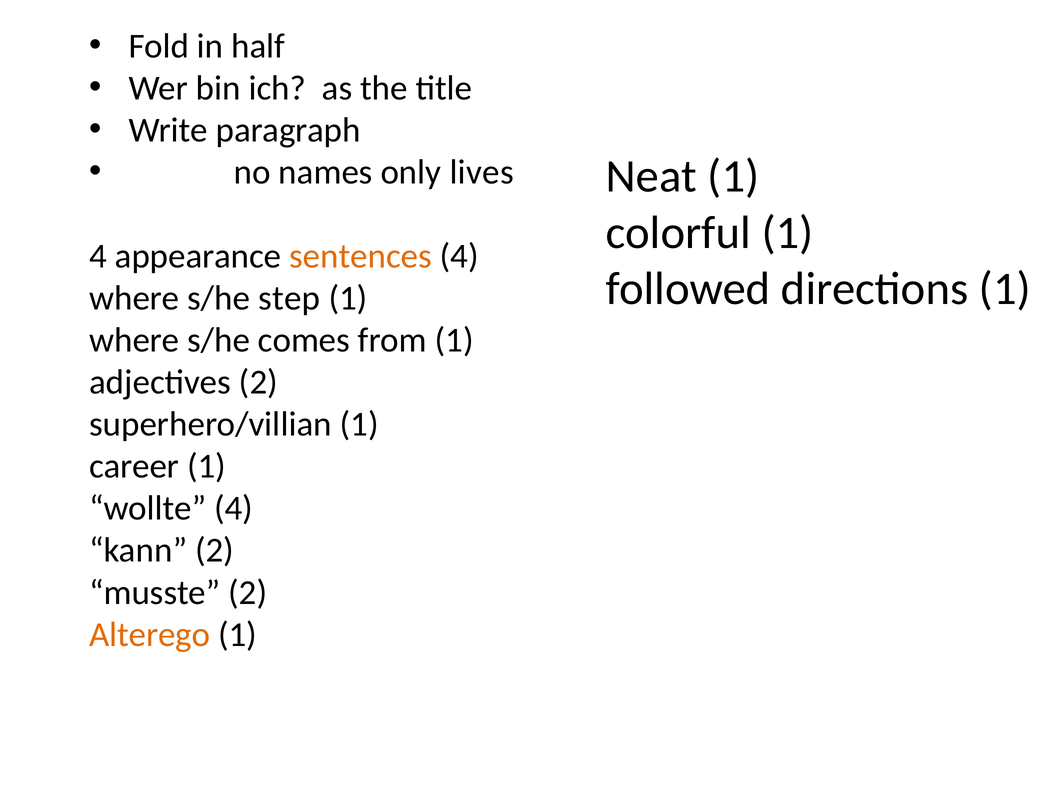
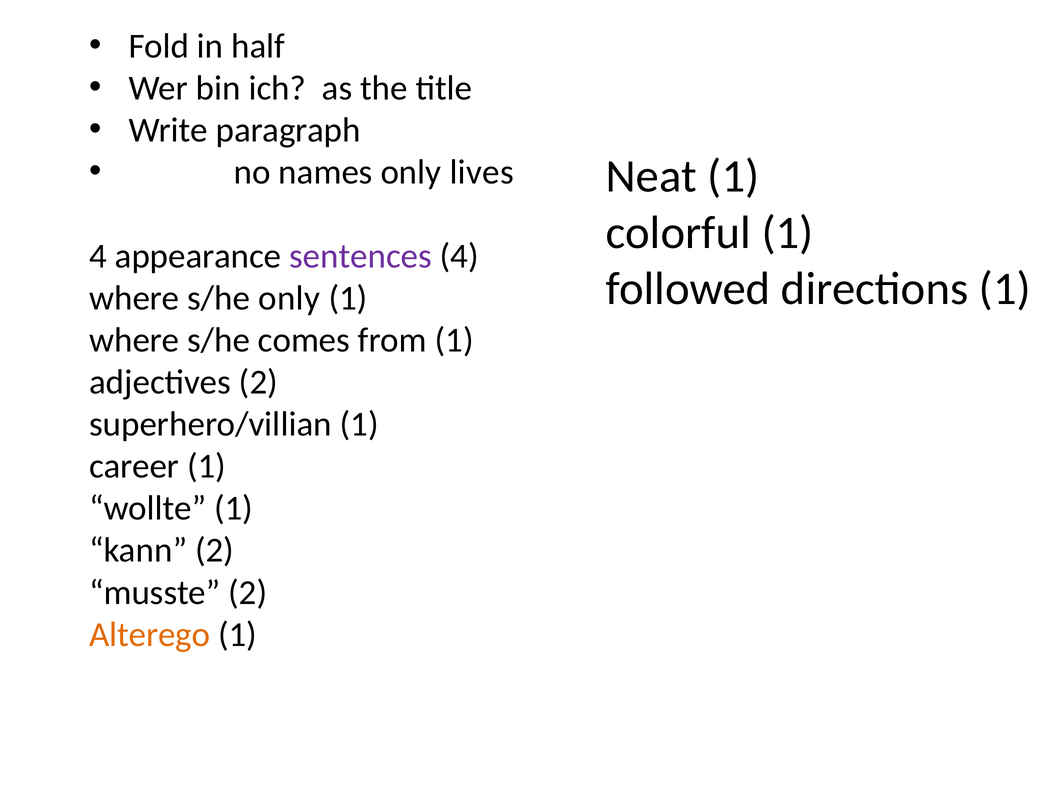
sentences colour: orange -> purple (361, 256)
s/he step: step -> only (289, 298)
wollte 4: 4 -> 1 (234, 509)
